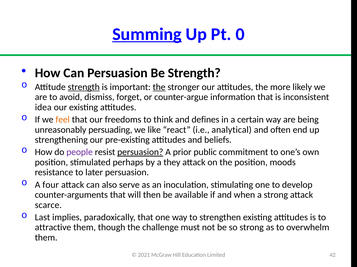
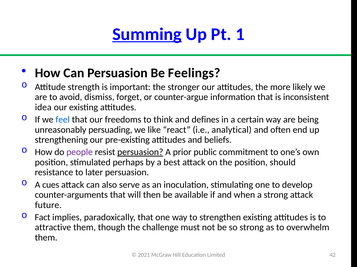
0: 0 -> 1 (240, 34)
Be Strength: Strength -> Feelings (194, 73)
strength underline: present -> none (84, 87)
the underline: present -> none (159, 87)
feel colour: orange -> blue (63, 120)
they: they -> best (172, 163)
moods: moods -> should (283, 163)
four: four -> cues (51, 185)
scarce: scarce -> future (48, 206)
Last: Last -> Fact (43, 218)
